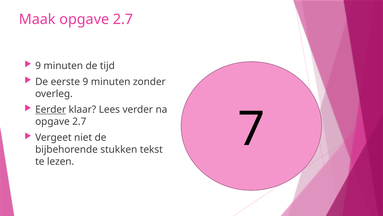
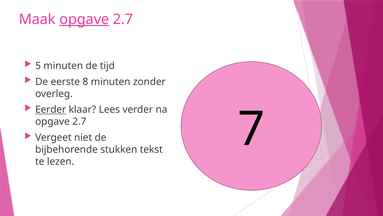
opgave underline: none -> present (84, 19)
9: 9 -> 5 (38, 66)
eerste 9: 9 -> 8 (85, 82)
